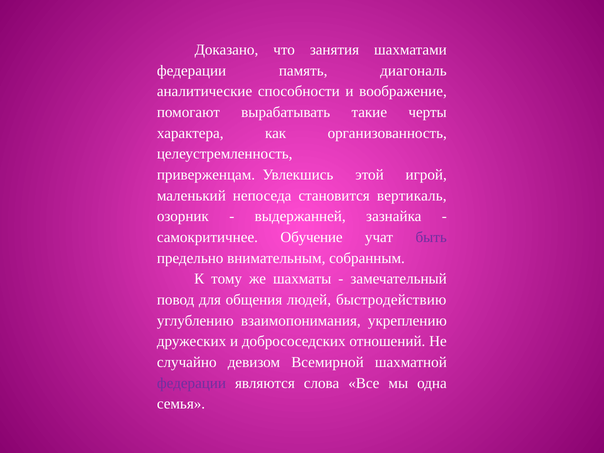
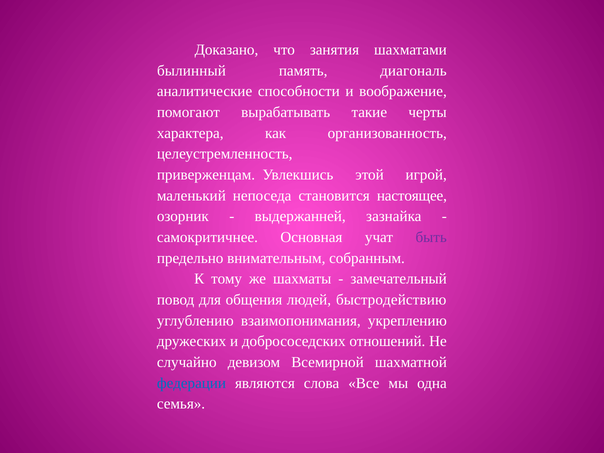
федерации: федерации -> былинный (191, 71)
вертикаль: вертикаль -> настоящее (412, 196)
Обучение: Обучение -> Основная (311, 237)
федерации colour: purple -> blue (191, 383)
